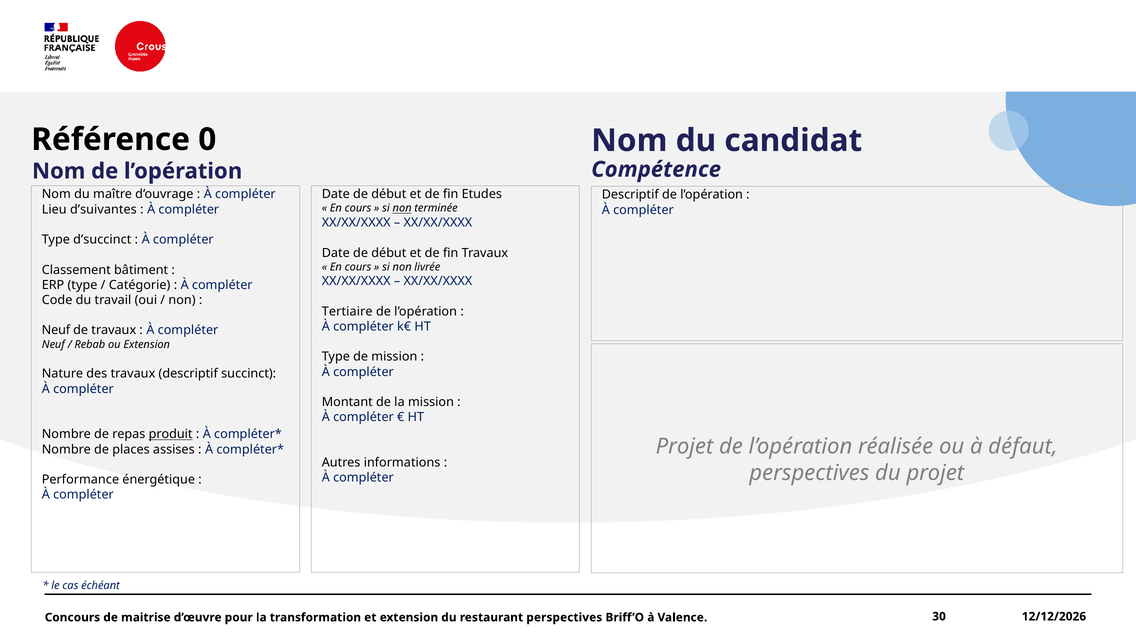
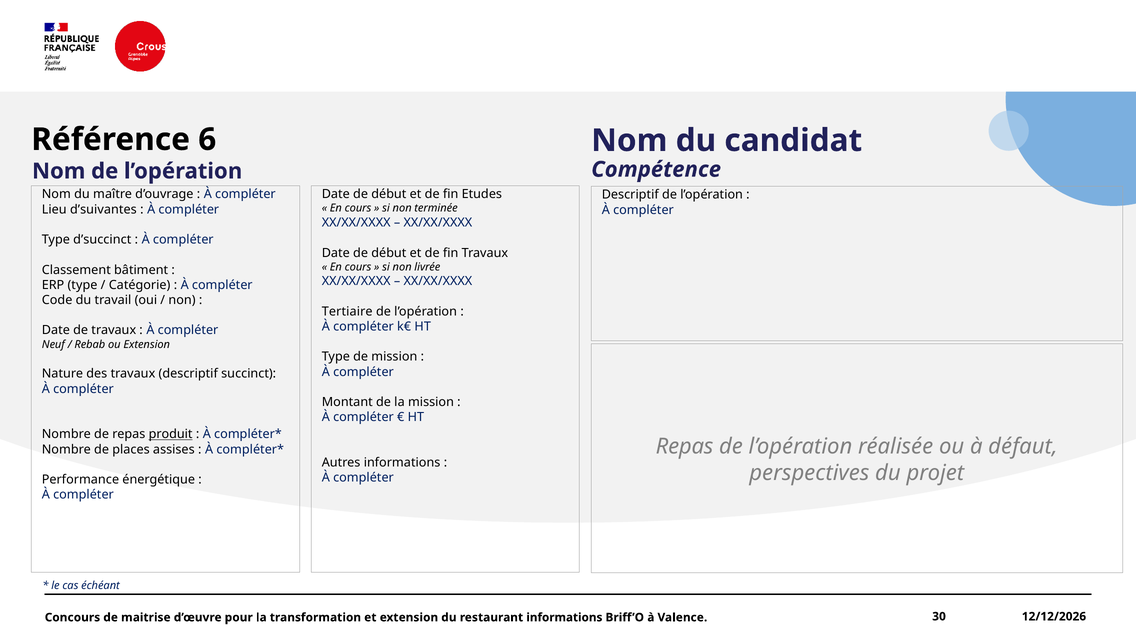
0: 0 -> 6 (207, 140)
non underline: present -> none (402, 208)
Neuf: Neuf -> Date (56, 330)
Projet: Projet -> Repas (685, 446)
restaurant perspectives: perspectives -> informations (564, 617)
